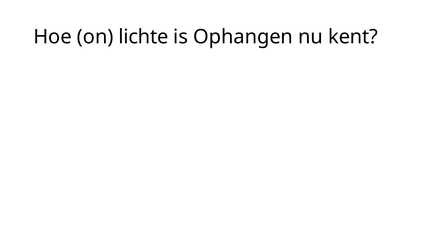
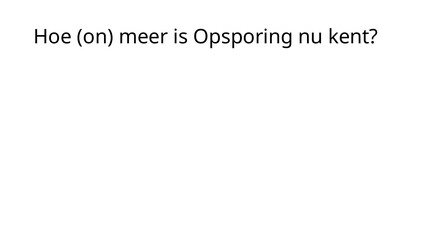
lichte: lichte -> meer (143, 37)
Ophangen: Ophangen -> Opsporing (243, 37)
